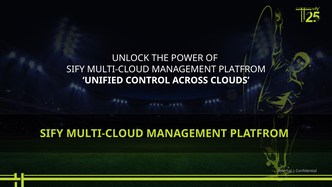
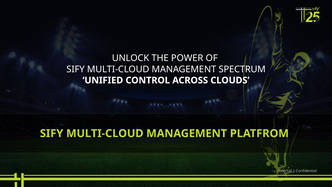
PLATFROM: PLATFROM -> SPECTRUM (242, 69)
